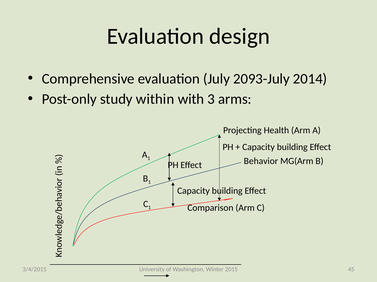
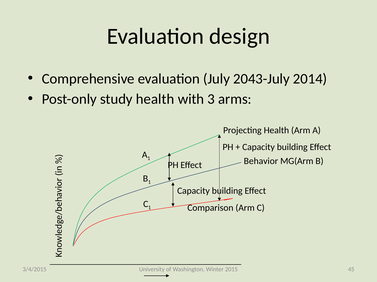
2093-July: 2093-July -> 2043-July (261, 79)
study within: within -> health (155, 99)
